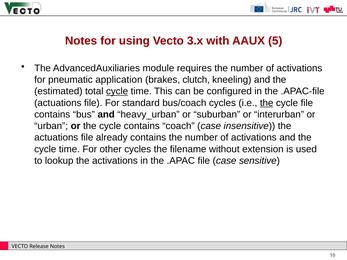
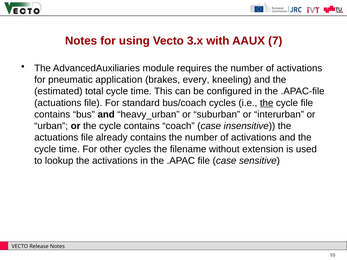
5: 5 -> 7 (275, 41)
clutch: clutch -> every (196, 80)
cycle underline: present -> none (117, 91)
